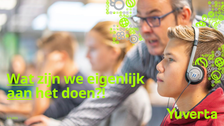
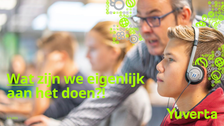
aan underline: present -> none (20, 93)
